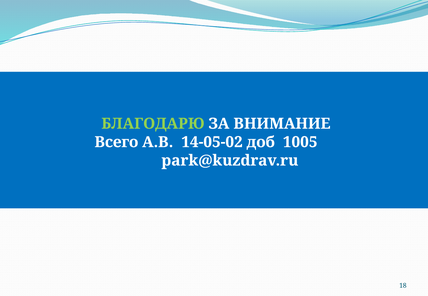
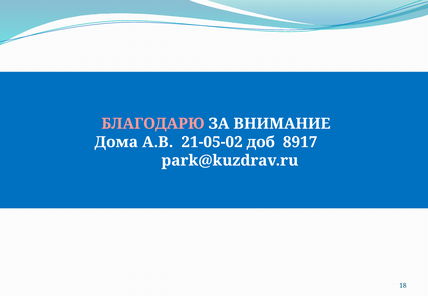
БЛАГОДАРЮ colour: light green -> pink (153, 124)
Всего: Всего -> Дома (116, 142)
14-05-02: 14-05-02 -> 21-05-02 (212, 142)
1005: 1005 -> 8917 (300, 142)
